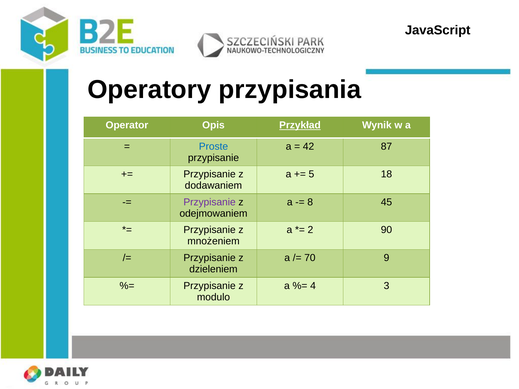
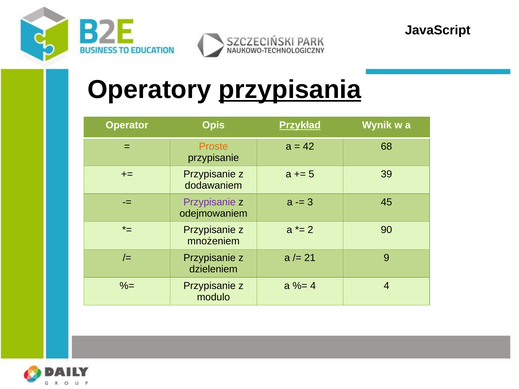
przypisania underline: none -> present (290, 90)
Proste colour: blue -> orange (213, 146)
87: 87 -> 68 (386, 146)
18: 18 -> 39 (386, 174)
8: 8 -> 3 (310, 202)
70: 70 -> 21 (310, 258)
4 3: 3 -> 4 (386, 286)
